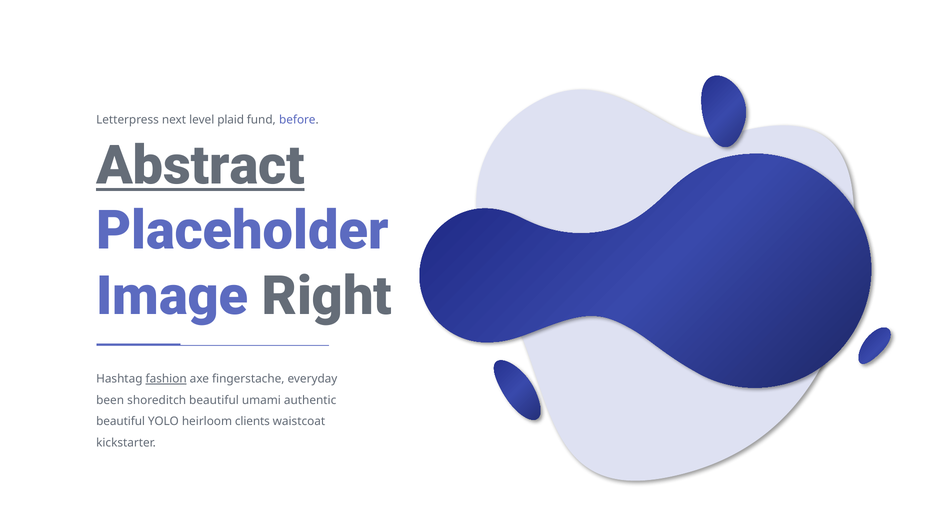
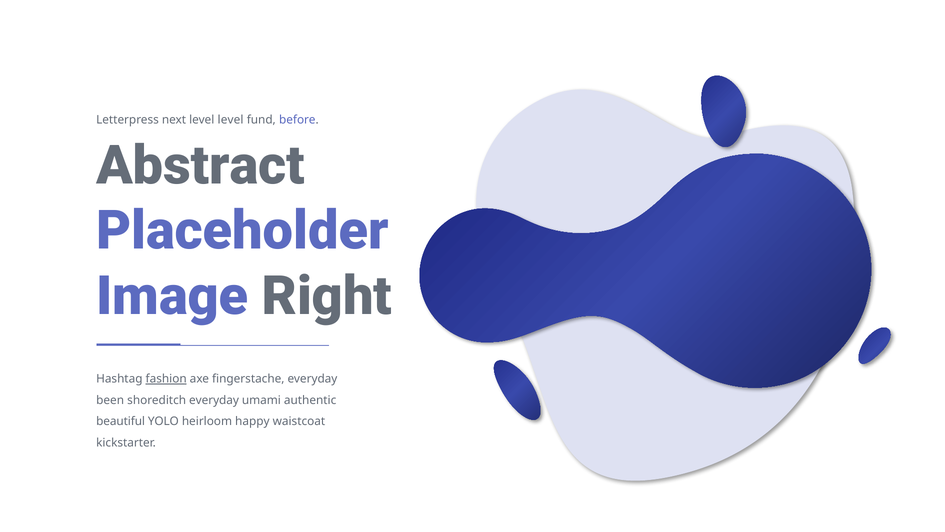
level plaid: plaid -> level (231, 120)
Abstract underline: present -> none (200, 166)
shoreditch beautiful: beautiful -> everyday (214, 400)
clients: clients -> happy (252, 421)
